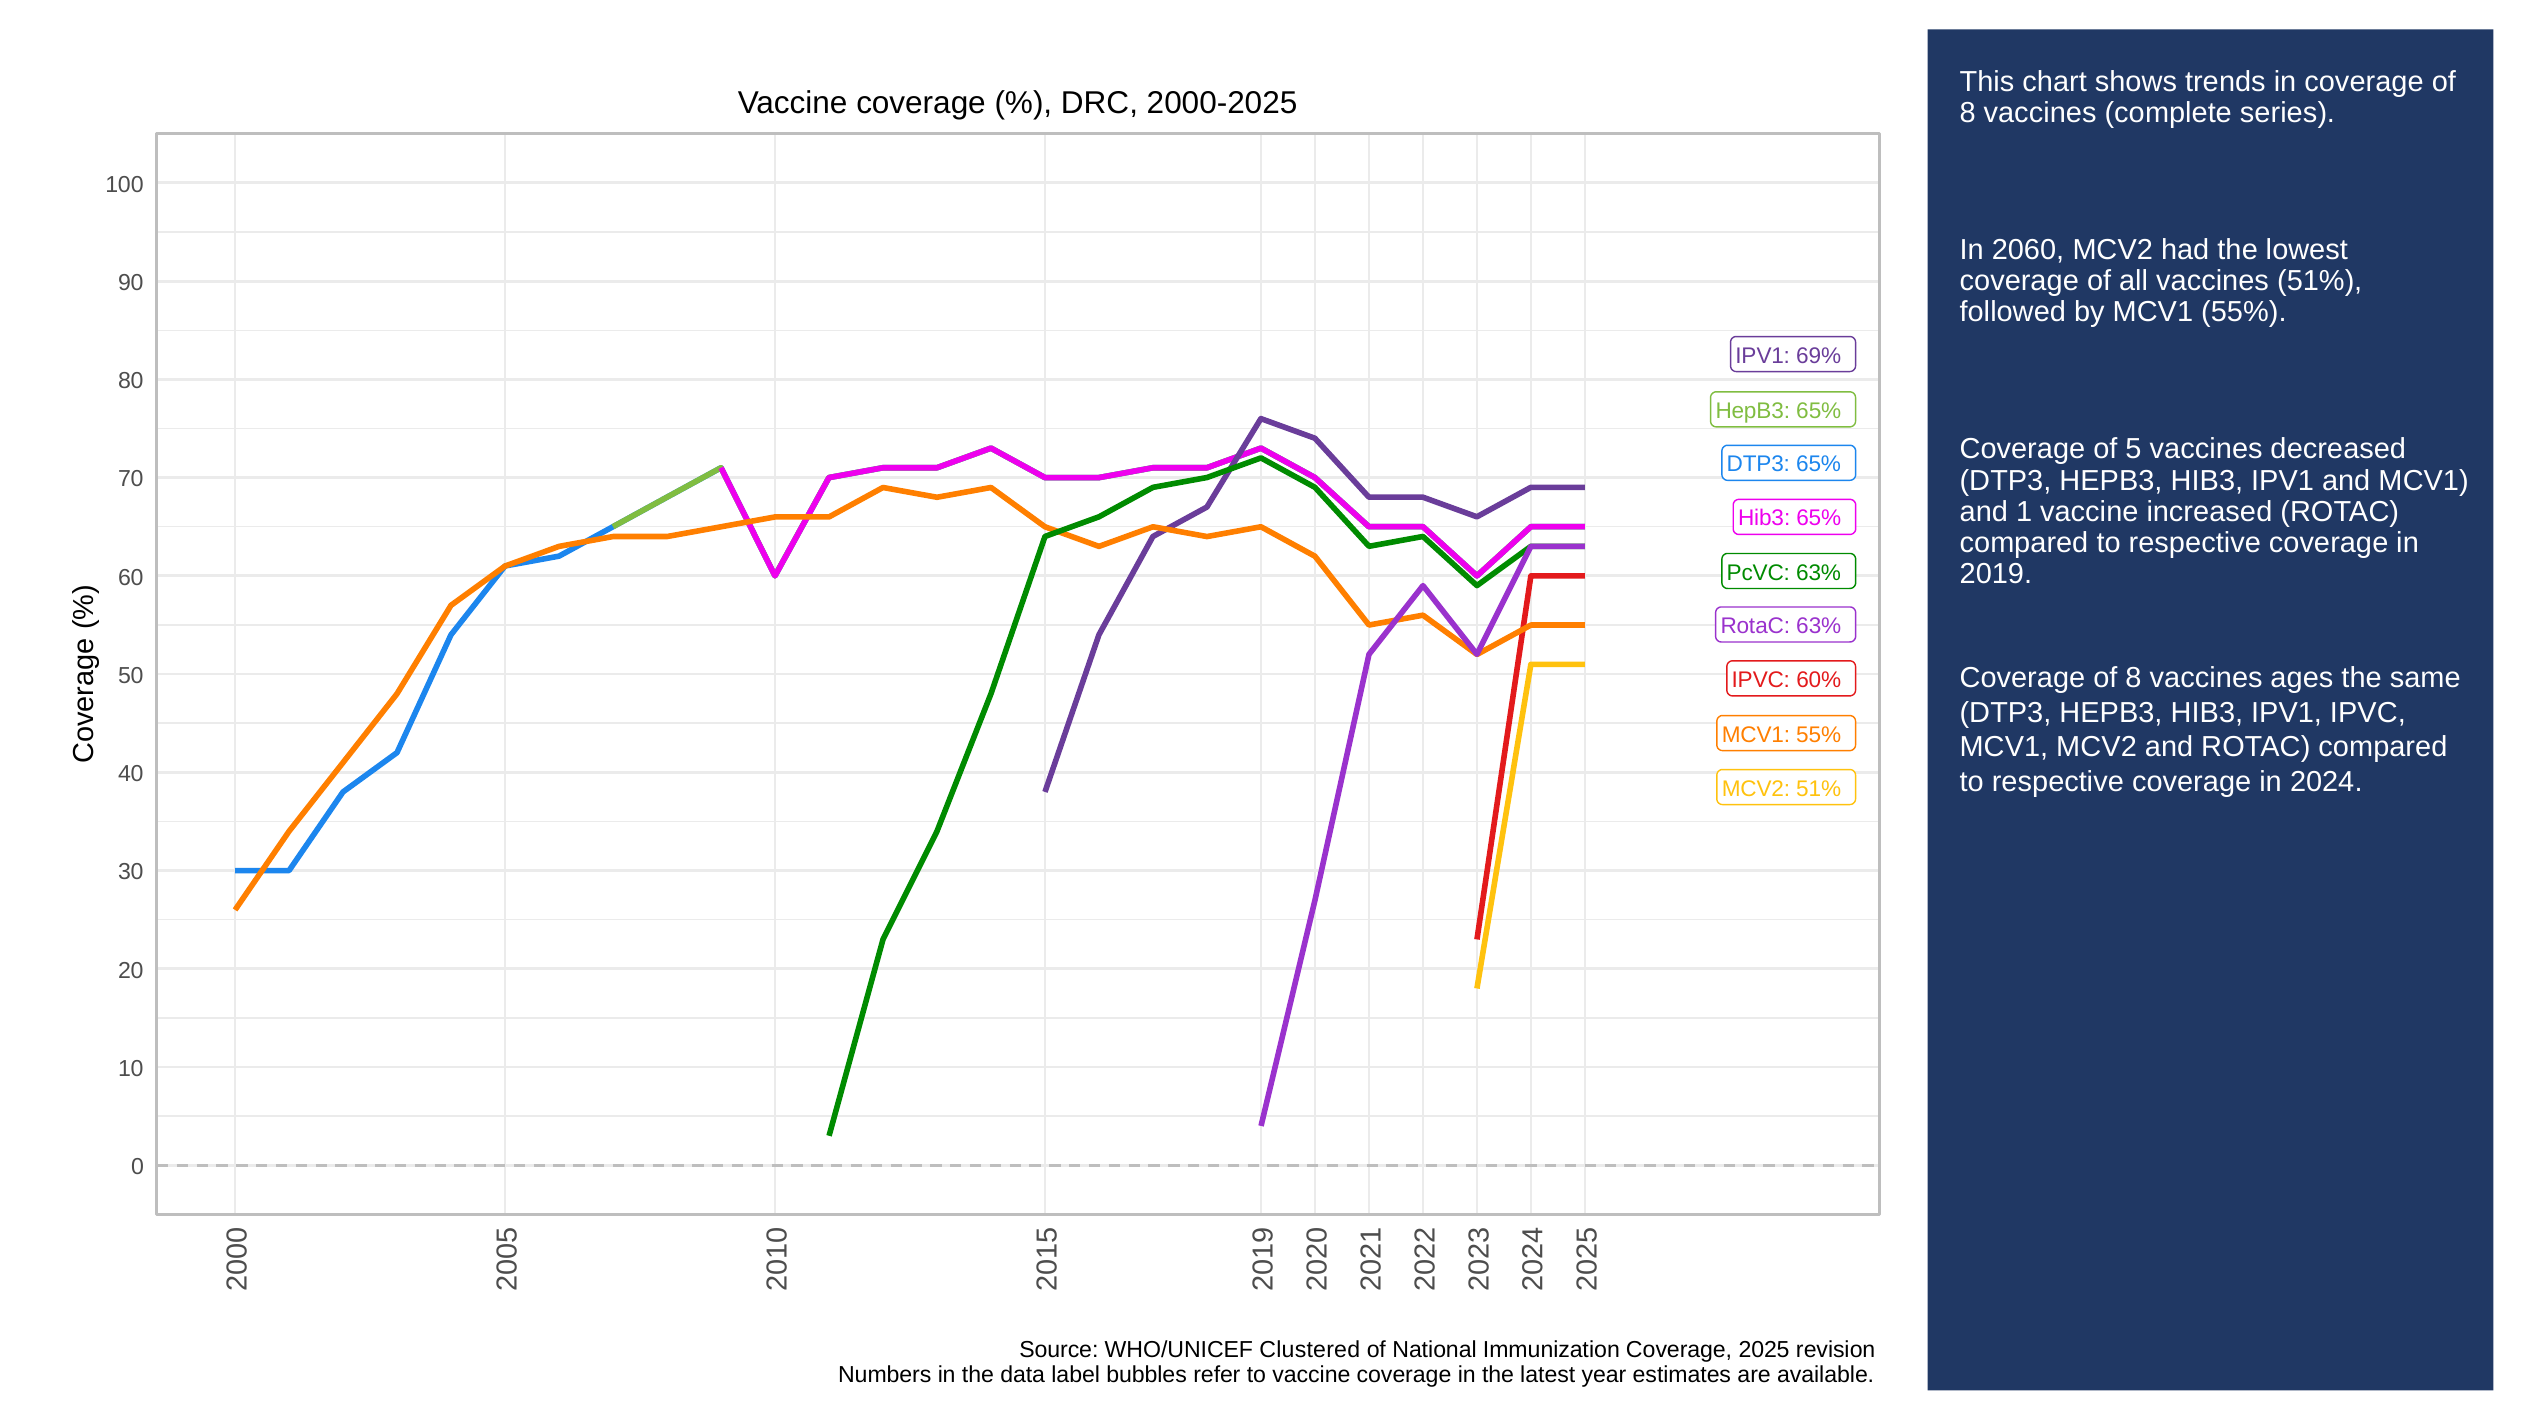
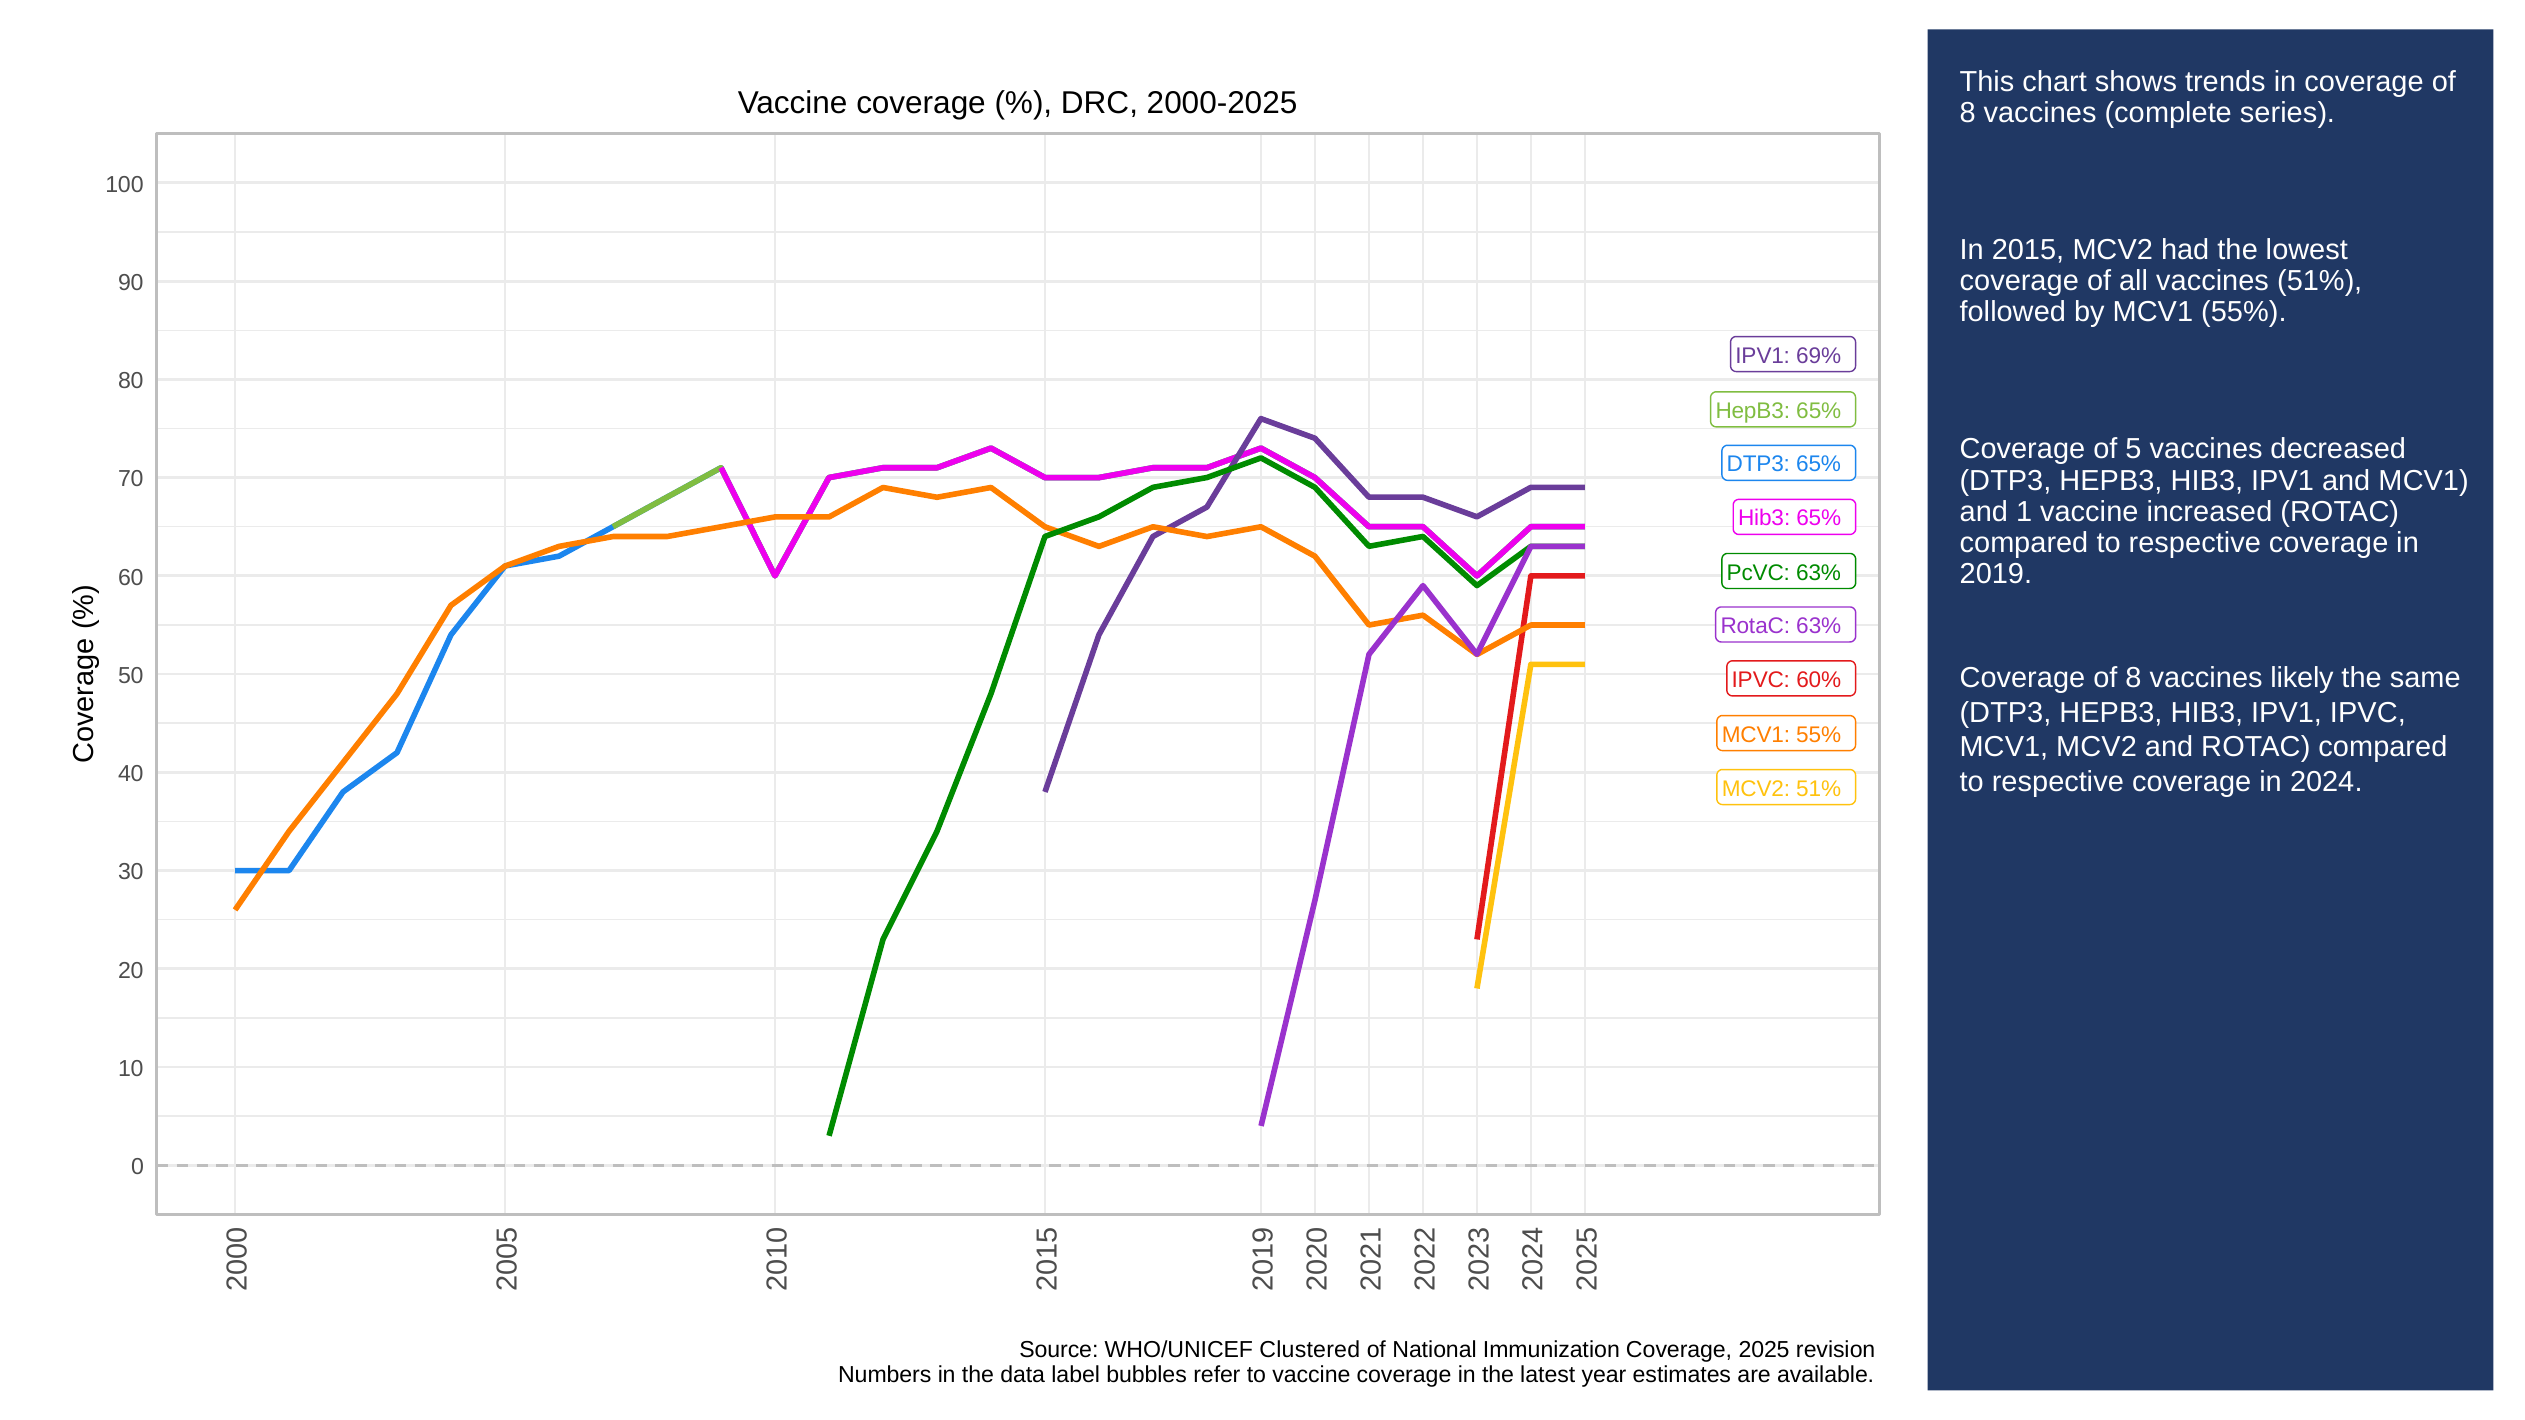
2060: 2060 -> 2015 (2028, 250)
ages: ages -> likely (2302, 678)
